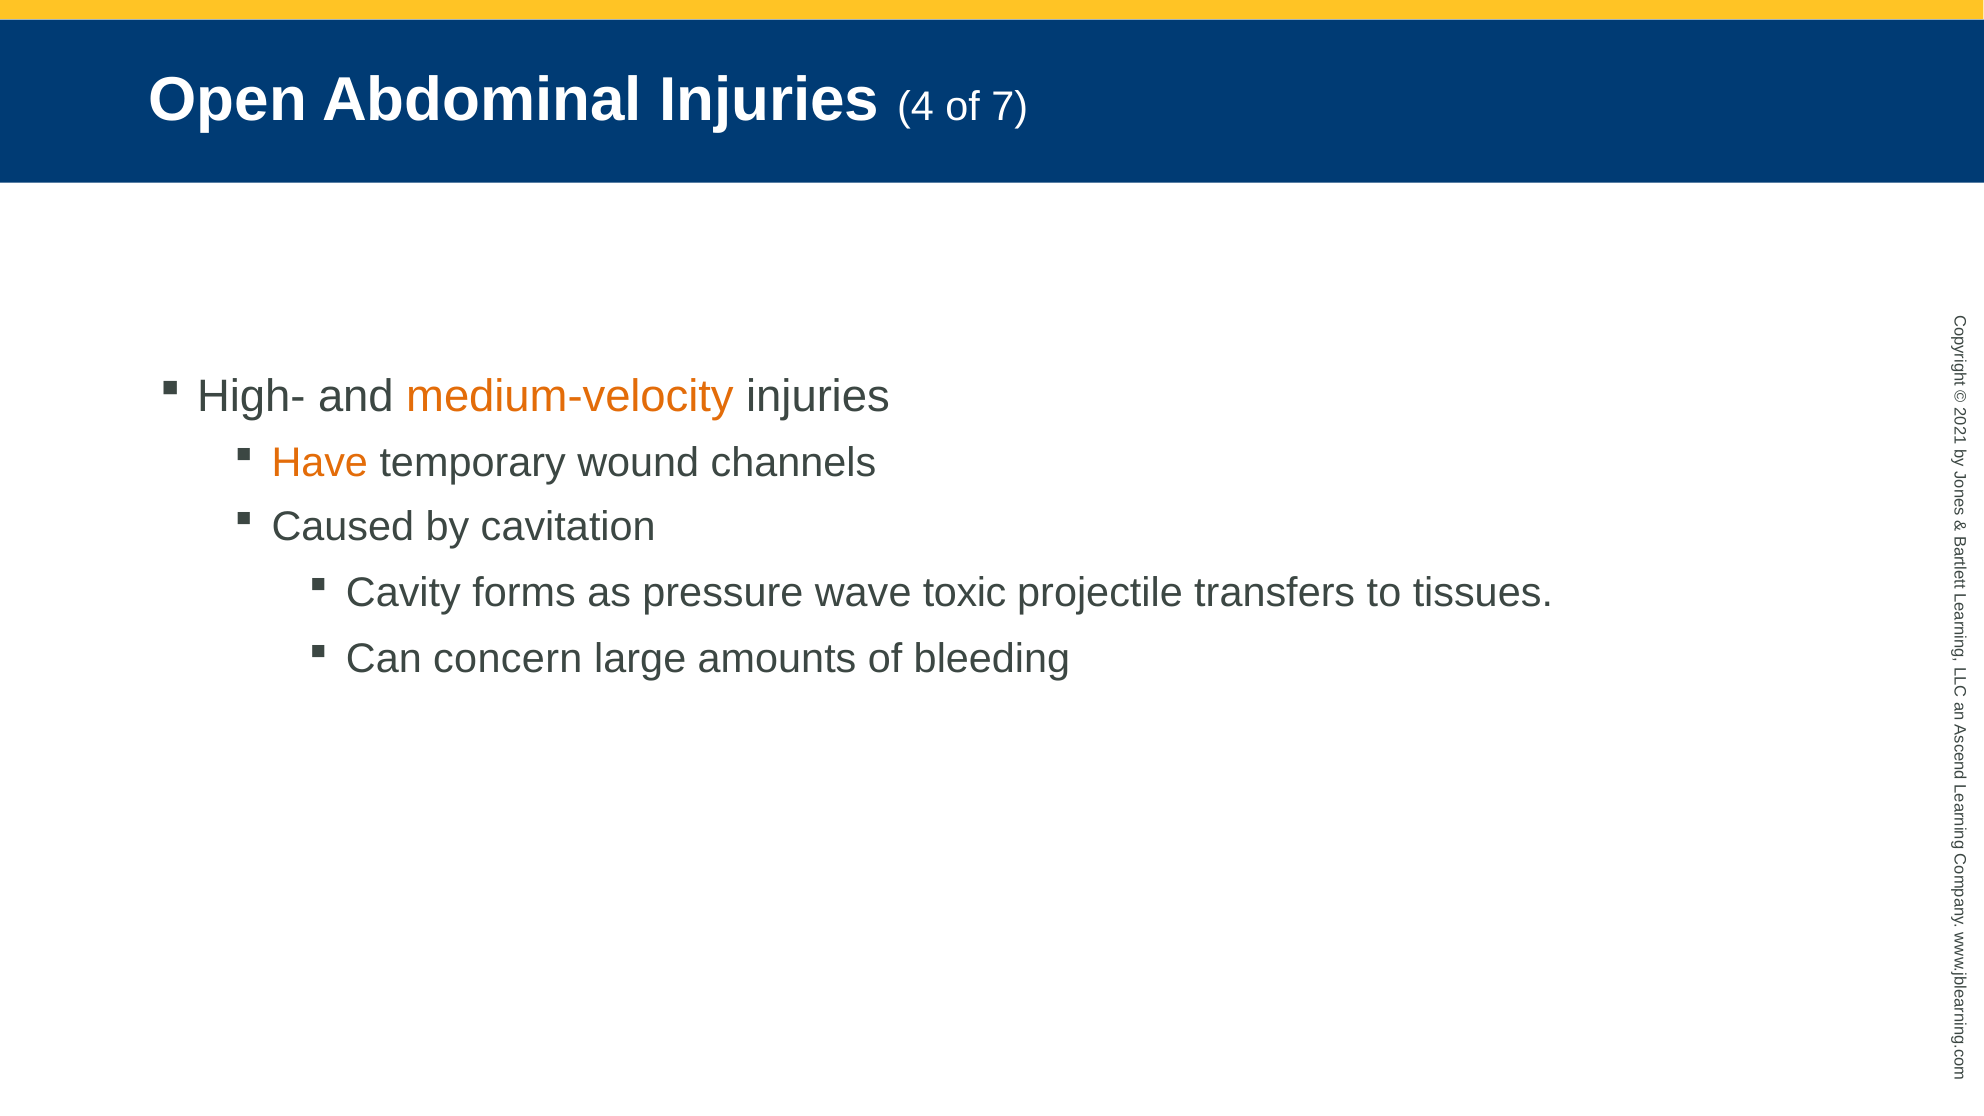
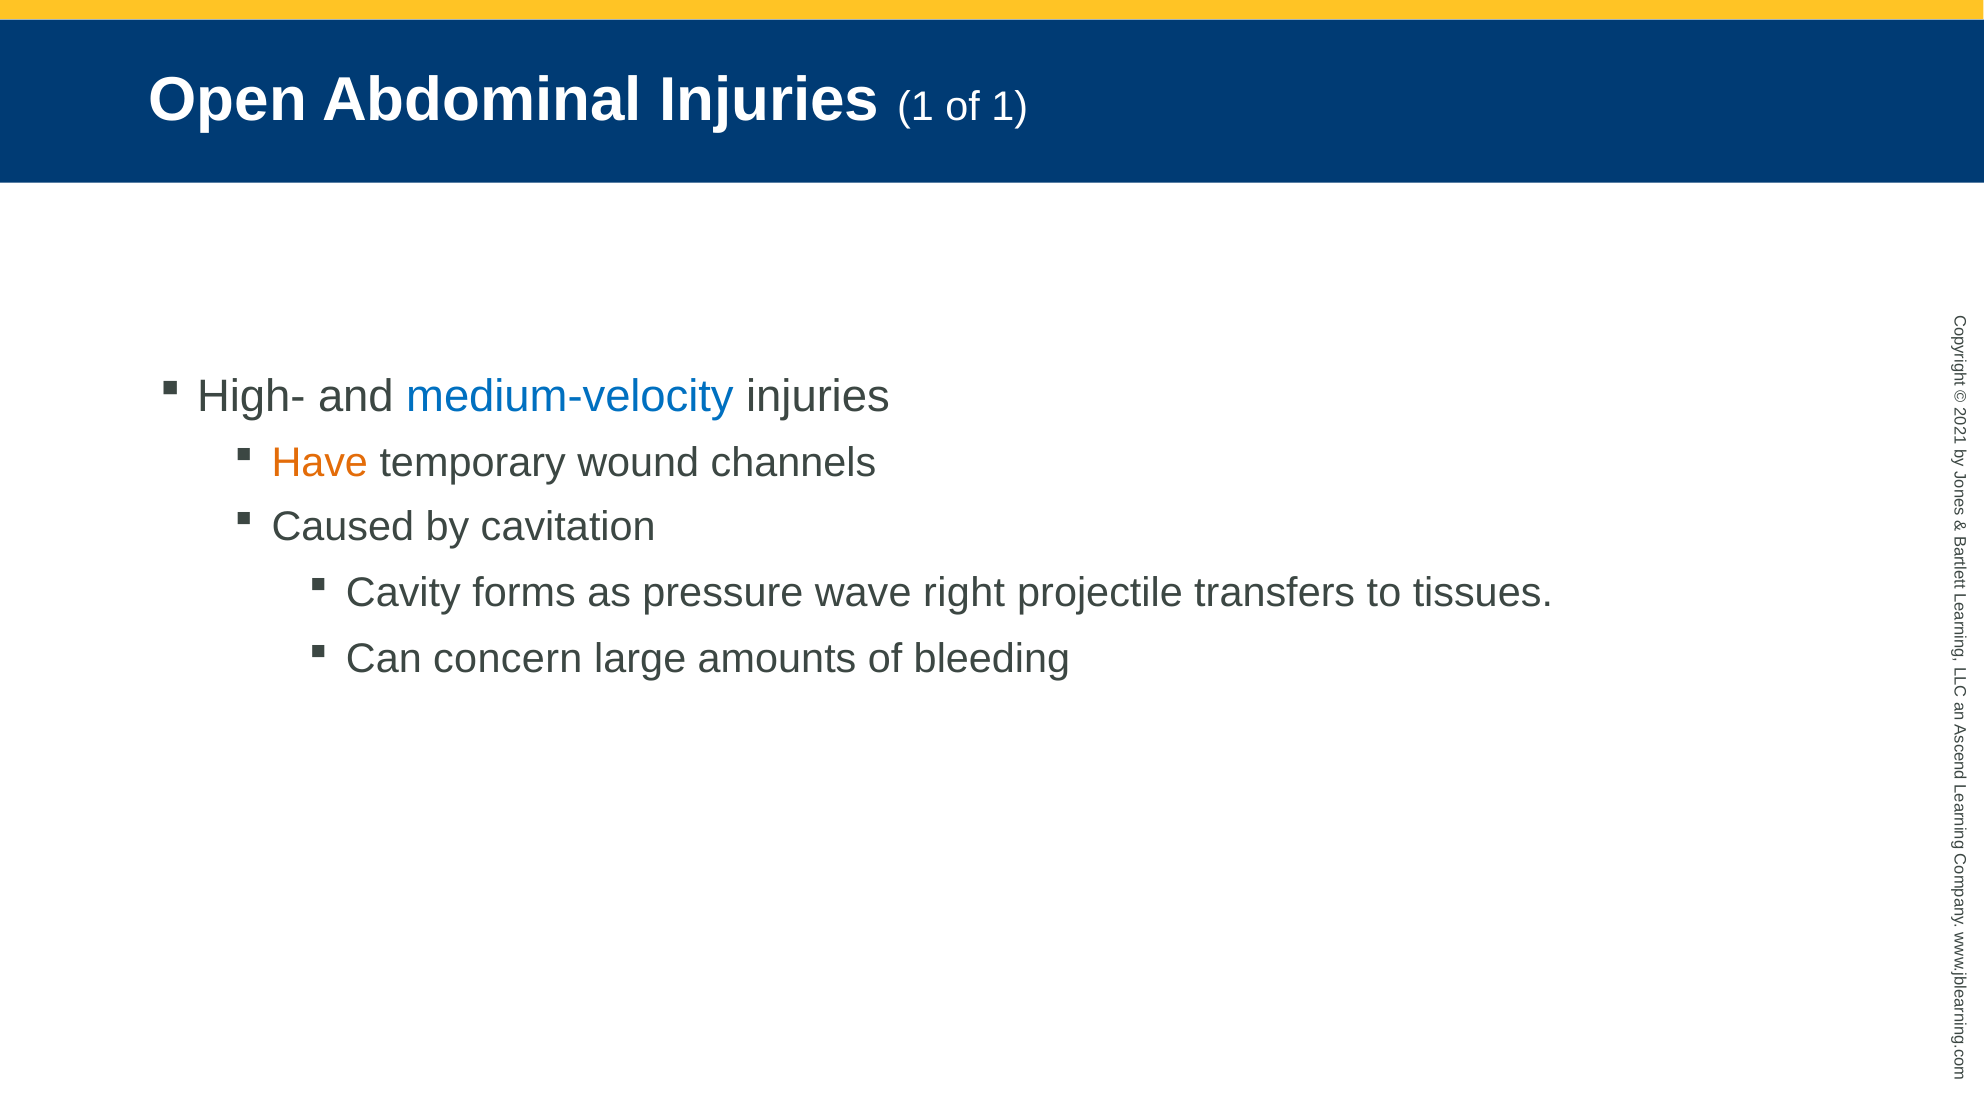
Injuries 4: 4 -> 1 (916, 107)
of 7: 7 -> 1 (1010, 107)
medium-velocity colour: orange -> blue (570, 396)
toxic: toxic -> right (964, 593)
